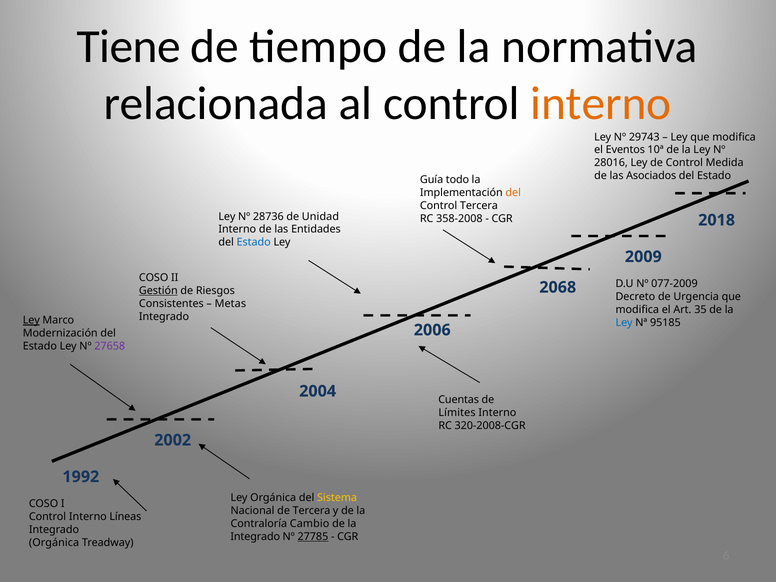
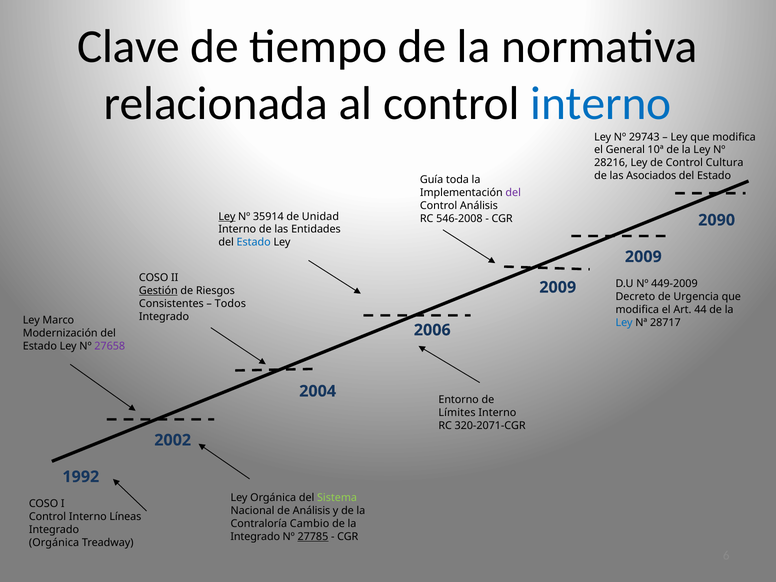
Tiene: Tiene -> Clave (129, 47)
interno colour: orange -> blue (601, 104)
Eventos: Eventos -> General (625, 150)
28016: 28016 -> 28216 (611, 163)
Medida: Medida -> Cultura (725, 163)
todo: todo -> toda (457, 180)
del colour: orange -> purple (513, 193)
Control Tercera: Tercera -> Análisis (479, 206)
Ley underline: none -> present (227, 216)
28736: 28736 -> 35914 (268, 216)
358-2008: 358-2008 -> 546-2008 (459, 219)
2018: 2018 -> 2090 (717, 220)
077-2009: 077-2009 -> 449-2009 (674, 284)
2068: 2068 -> 2009 (558, 287)
Metas: Metas -> Todos (230, 304)
35: 35 -> 44 (700, 310)
Ley underline: present -> none (31, 320)
95185: 95185 -> 28717 (665, 323)
Cuentas: Cuentas -> Entorno (459, 400)
320-2008-CGR: 320-2008-CGR -> 320-2071-CGR (490, 426)
Sistema colour: yellow -> light green (337, 498)
de Tercera: Tercera -> Análisis (311, 511)
